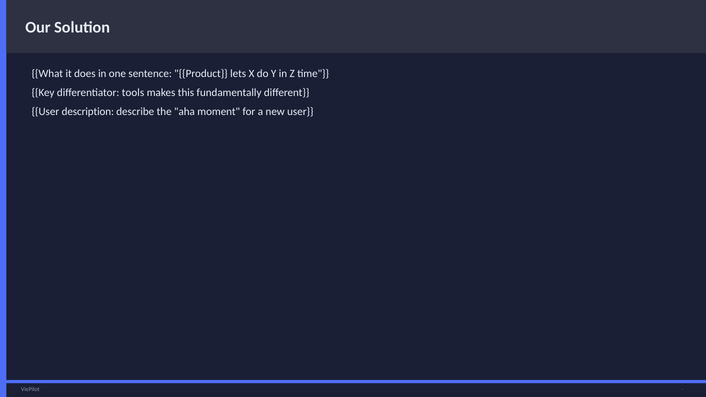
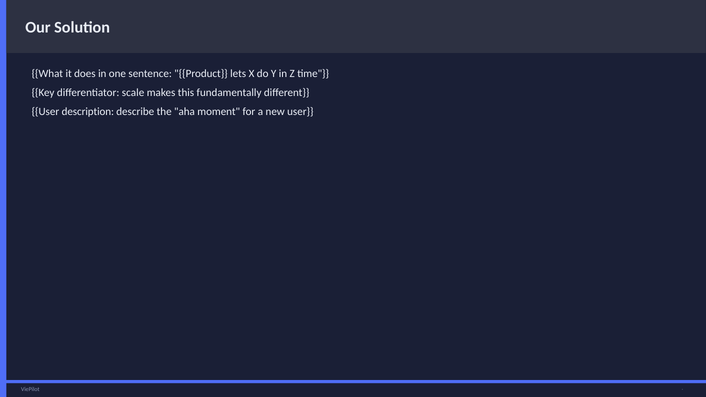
tools: tools -> scale (133, 93)
